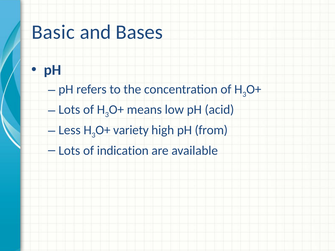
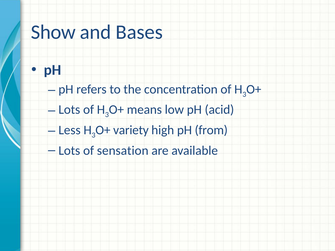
Basic: Basic -> Show (53, 32)
indication: indication -> sensation (123, 151)
